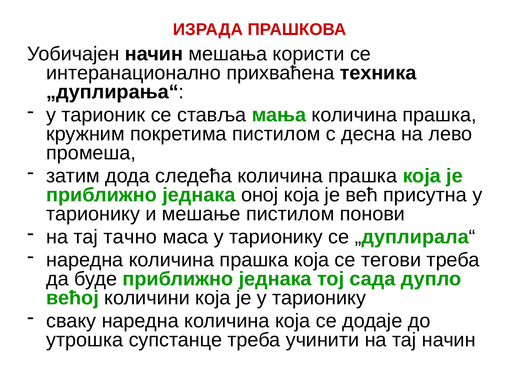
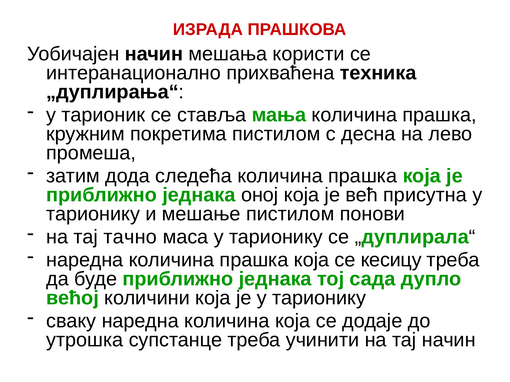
тегови: тегови -> кесицу (391, 260)
